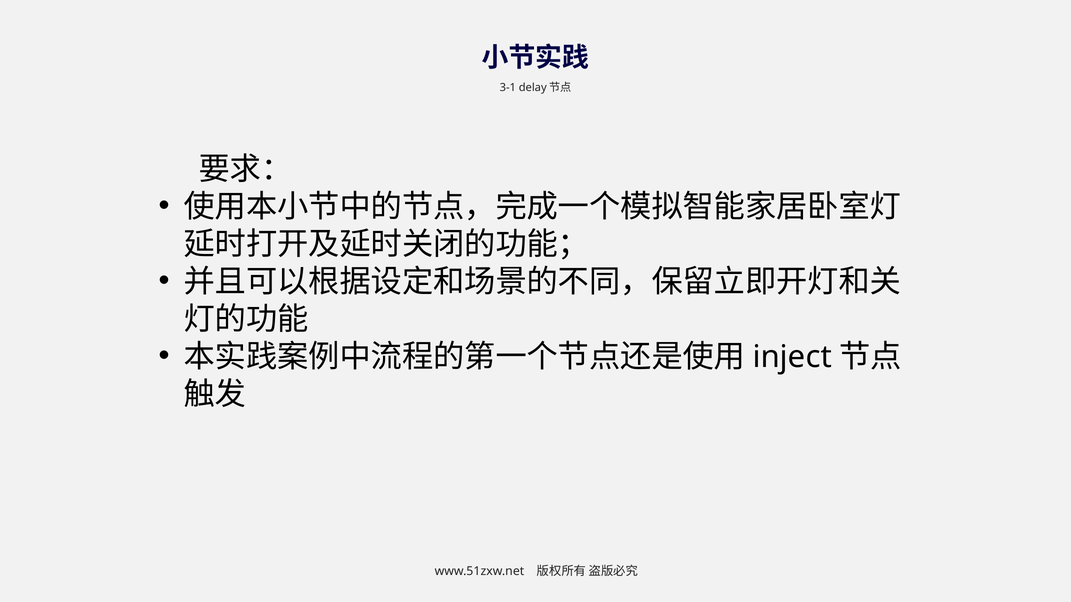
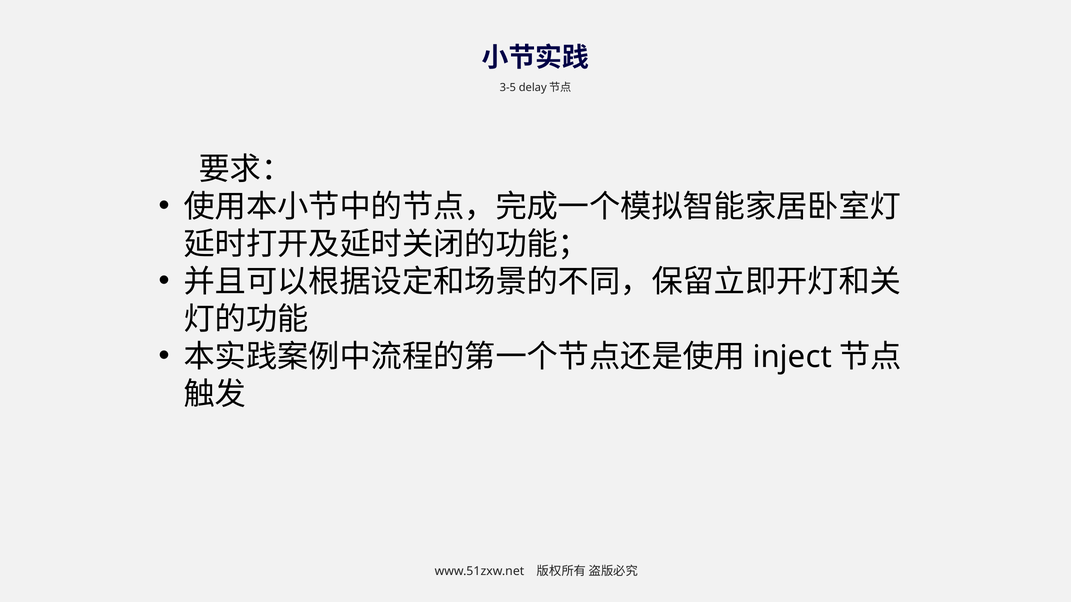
3-1: 3-1 -> 3-5 (508, 88)
